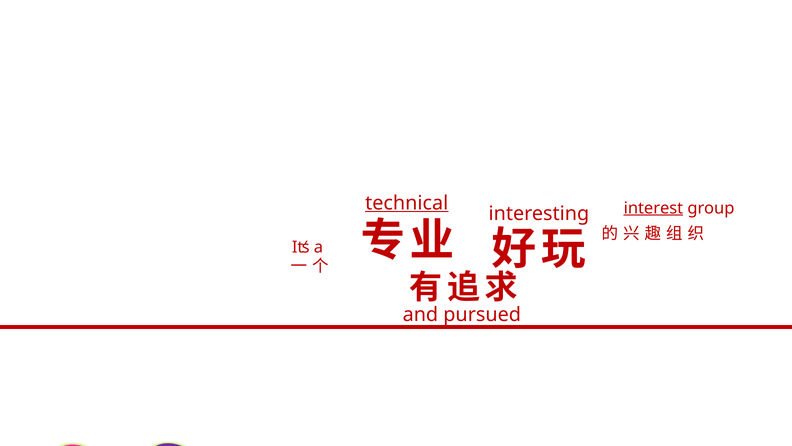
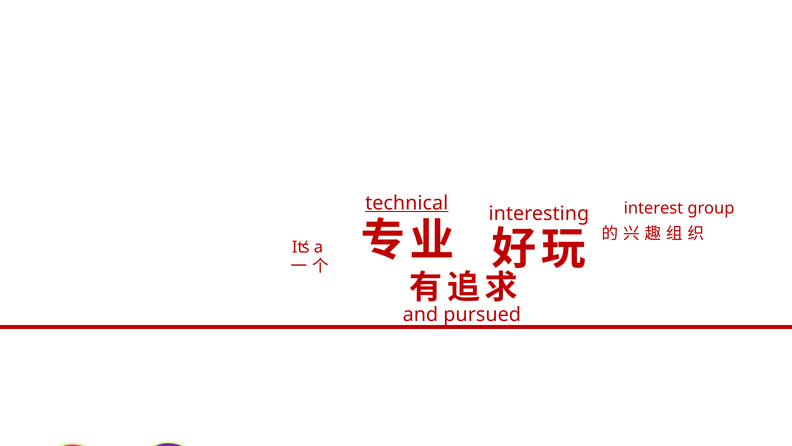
interest underline: present -> none (653, 208)
